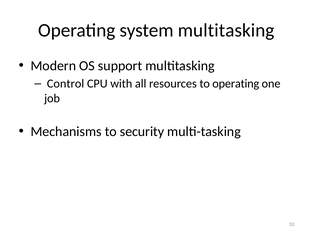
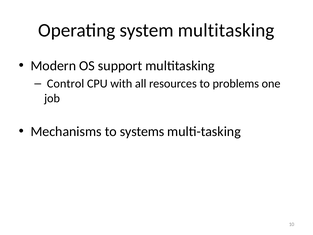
to operating: operating -> problems (236, 84)
security: security -> systems (142, 131)
